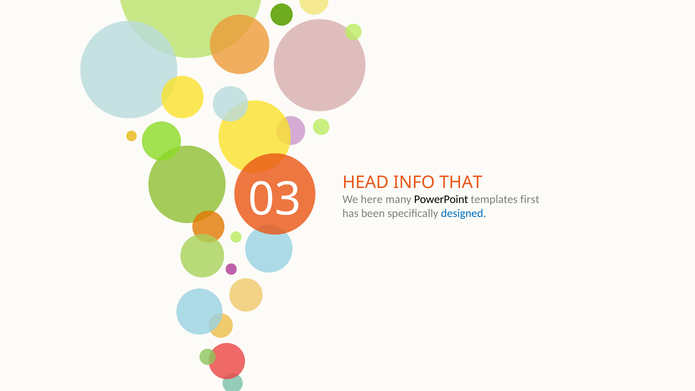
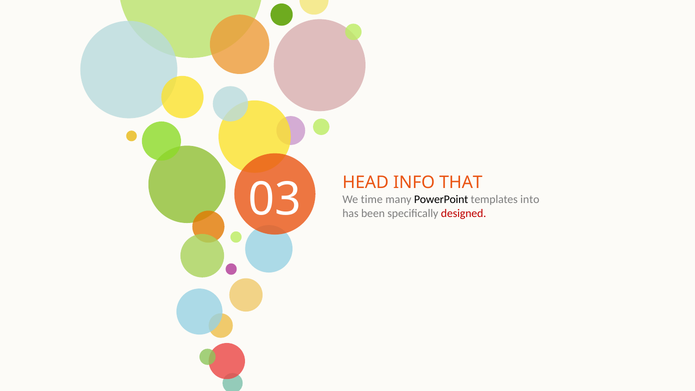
here: here -> time (372, 199)
first: first -> into (530, 199)
designed colour: blue -> red (464, 213)
